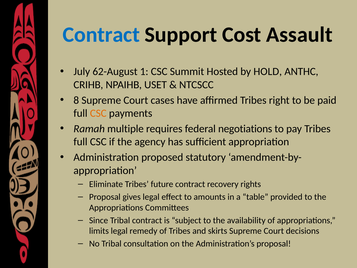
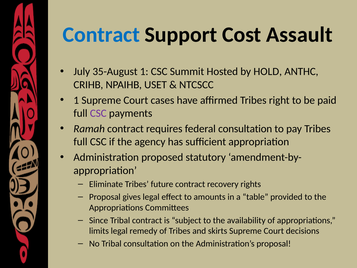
62-August: 62-August -> 35-August (115, 72)
8: 8 -> 1 (76, 100)
CSC colour: orange -> purple (98, 113)
Ramah multiple: multiple -> contract (125, 129)
federal negotiations: negotiations -> consultation (245, 129)
